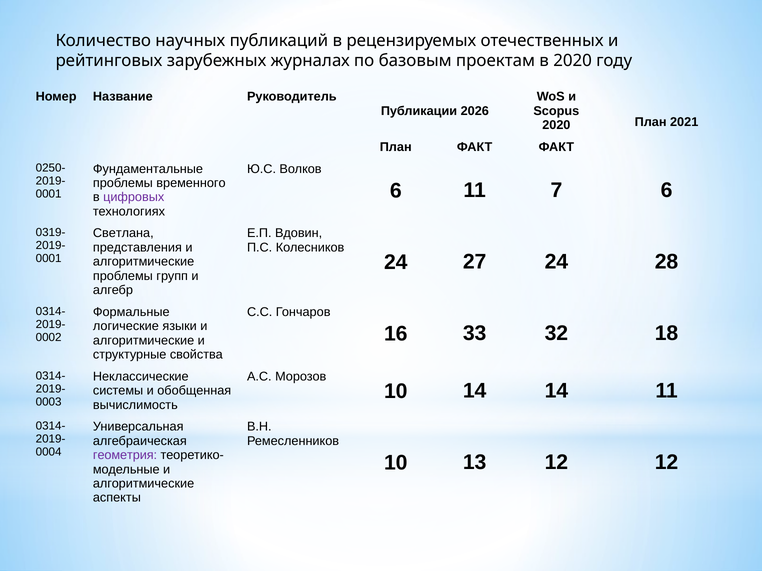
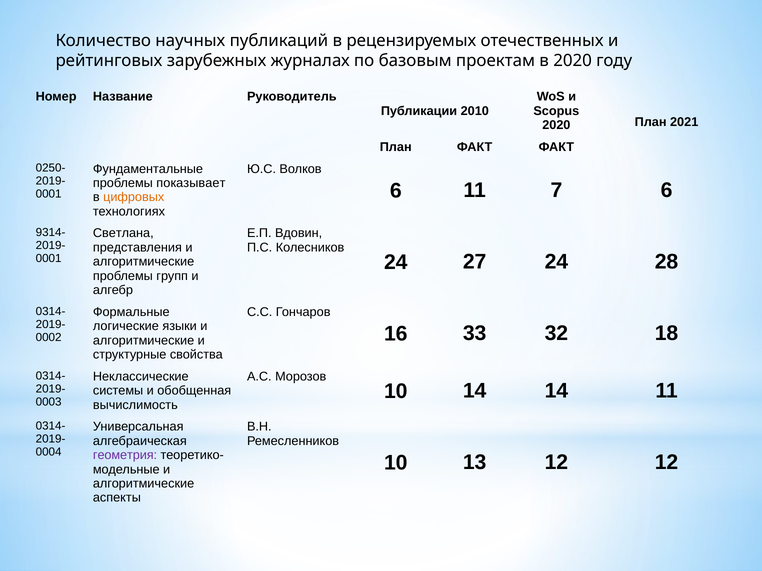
2026: 2026 -> 2010 (475, 111)
временного: временного -> показывает (191, 183)
цифровых colour: purple -> orange (134, 197)
0319-: 0319- -> 9314- (51, 233)
